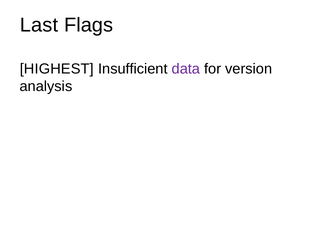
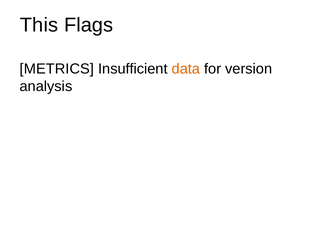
Last: Last -> This (39, 25)
HIGHEST: HIGHEST -> METRICS (57, 69)
data colour: purple -> orange (186, 69)
